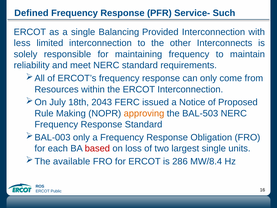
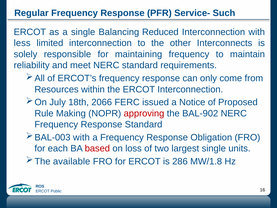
Defined: Defined -> Regular (31, 13)
Provided: Provided -> Reduced (160, 32)
2043: 2043 -> 2066 (102, 102)
approving colour: orange -> red (144, 113)
BAL-503: BAL-503 -> BAL-902 (200, 113)
only: only -> with (81, 137)
MW/8.4: MW/8.4 -> MW/1.8 (206, 161)
